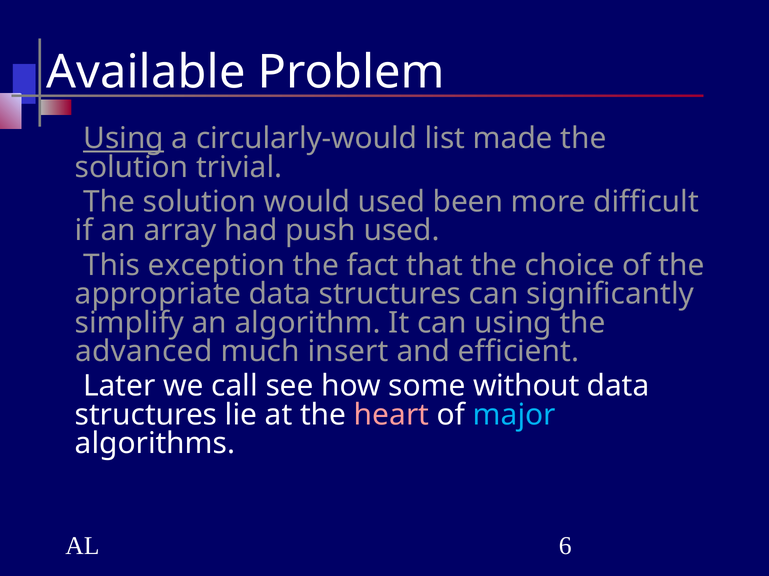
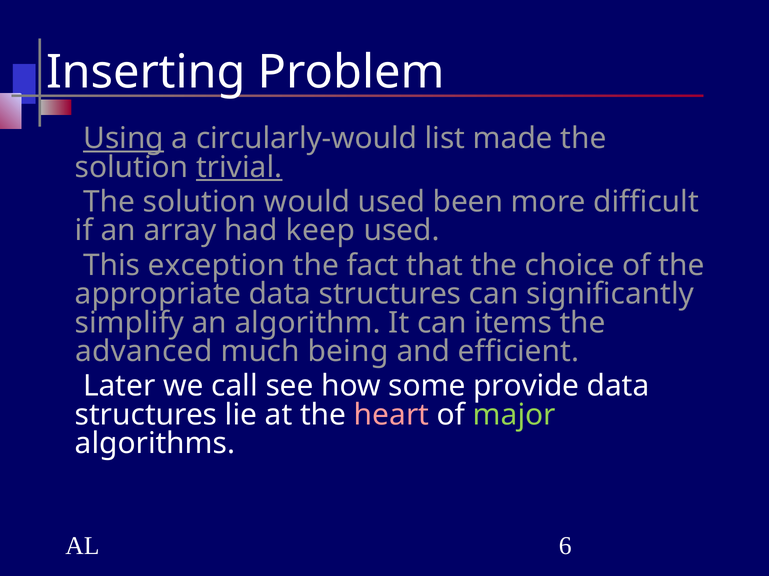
Available: Available -> Inserting (146, 72)
trivial underline: none -> present (239, 167)
push: push -> keep (320, 231)
can using: using -> items (513, 323)
insert: insert -> being (348, 352)
without: without -> provide (526, 387)
major colour: light blue -> light green (514, 415)
